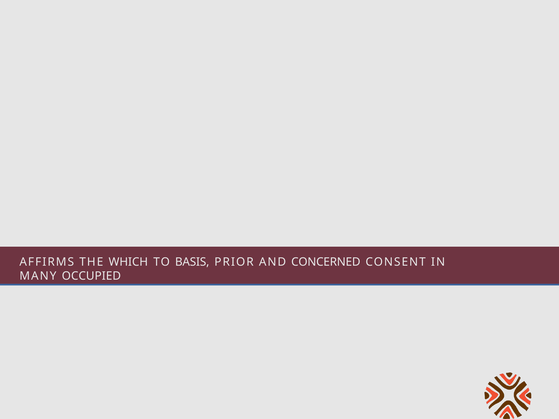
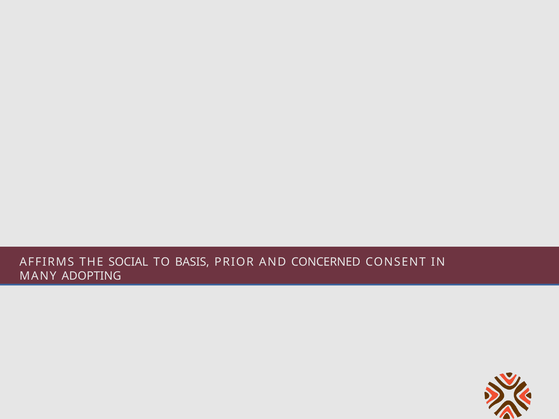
WHICH: WHICH -> SOCIAL (128, 262)
OCCUPIED: OCCUPIED -> ADOPTING (91, 276)
